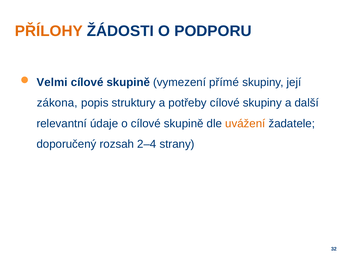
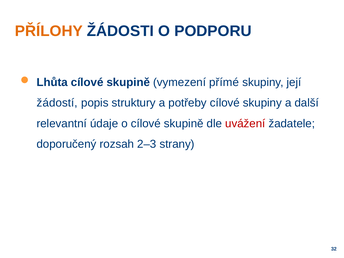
Velmi: Velmi -> Lhůta (52, 82)
zákona: zákona -> žádostí (57, 103)
uvážení colour: orange -> red (245, 124)
2–4: 2–4 -> 2–3 (147, 144)
